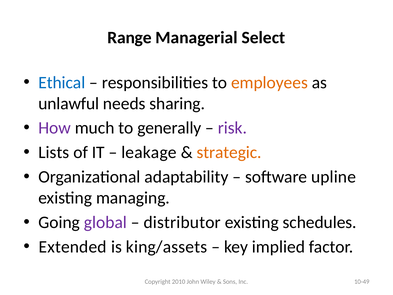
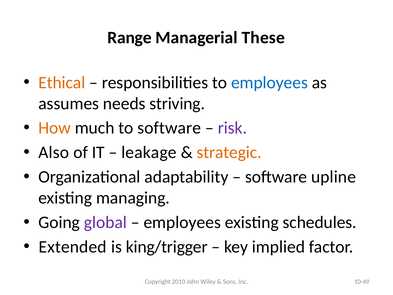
Select: Select -> These (263, 38)
Ethical colour: blue -> orange (62, 82)
employees colour: orange -> blue (269, 82)
unlawful: unlawful -> assumes (69, 103)
sharing: sharing -> striving (177, 103)
How colour: purple -> orange (55, 128)
to generally: generally -> software (169, 128)
Lists: Lists -> Also (54, 152)
distributor: distributor -> employees (182, 222)
king/assets: king/assets -> king/trigger (167, 247)
